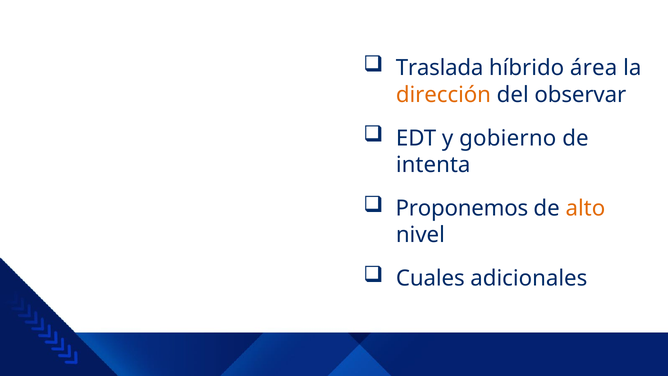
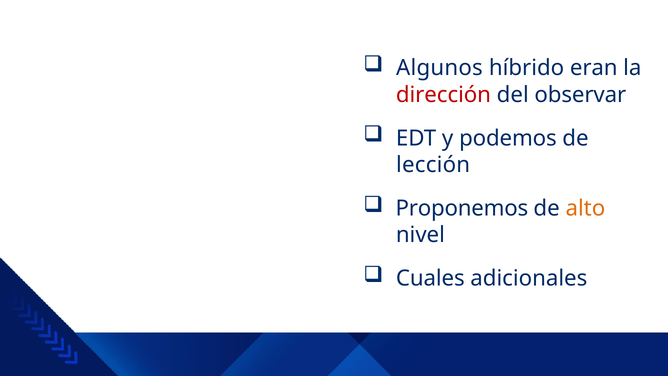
Traslada: Traslada -> Algunos (439, 68)
área: área -> eran (594, 68)
dirección colour: orange -> red (443, 95)
gobierno: gobierno -> podemos (508, 138)
intenta: intenta -> lección (433, 165)
